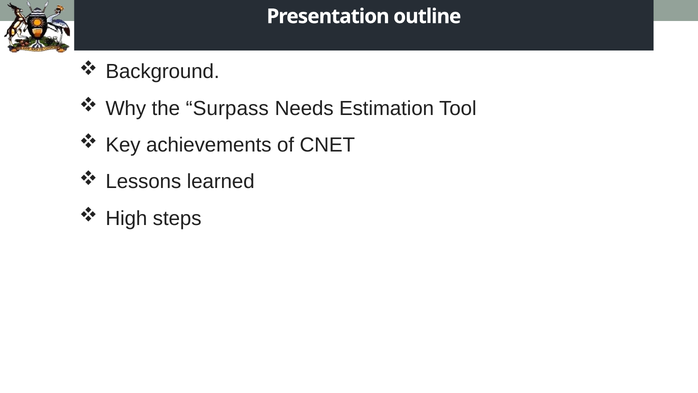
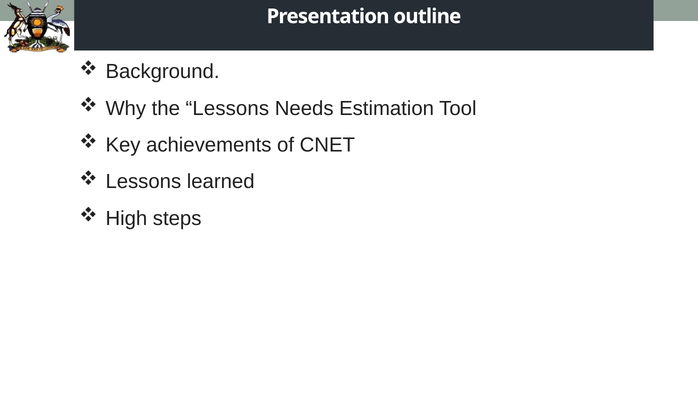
the Surpass: Surpass -> Lessons (227, 108)
